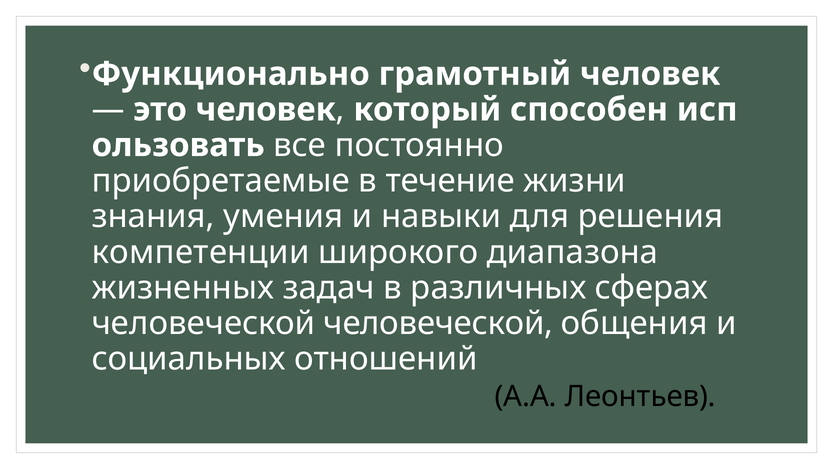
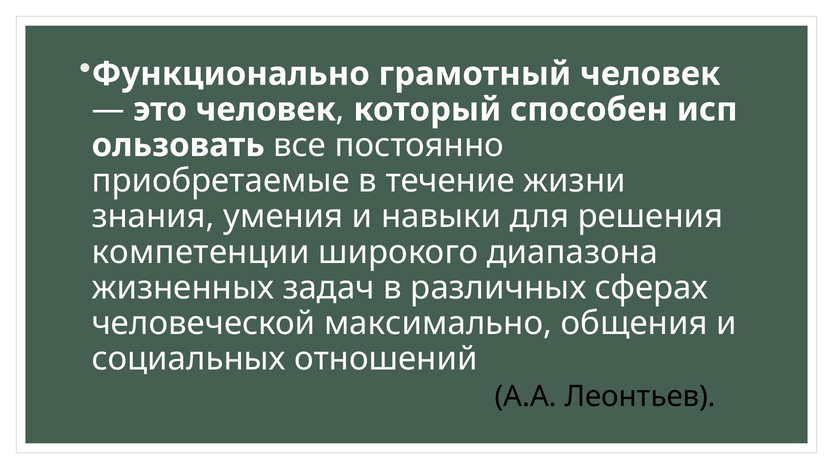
человеческой человеческой: человеческой -> максимально (438, 323)
